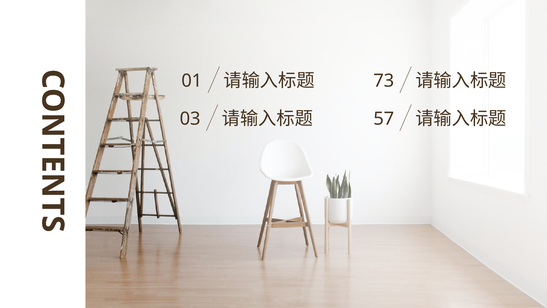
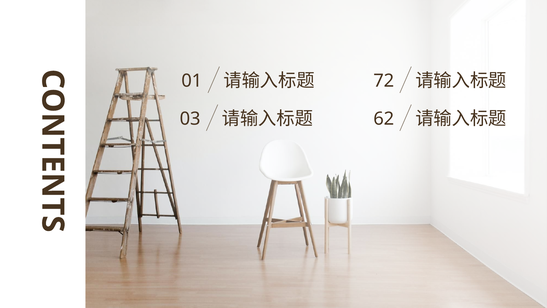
73: 73 -> 72 (384, 81)
57: 57 -> 62 (384, 119)
